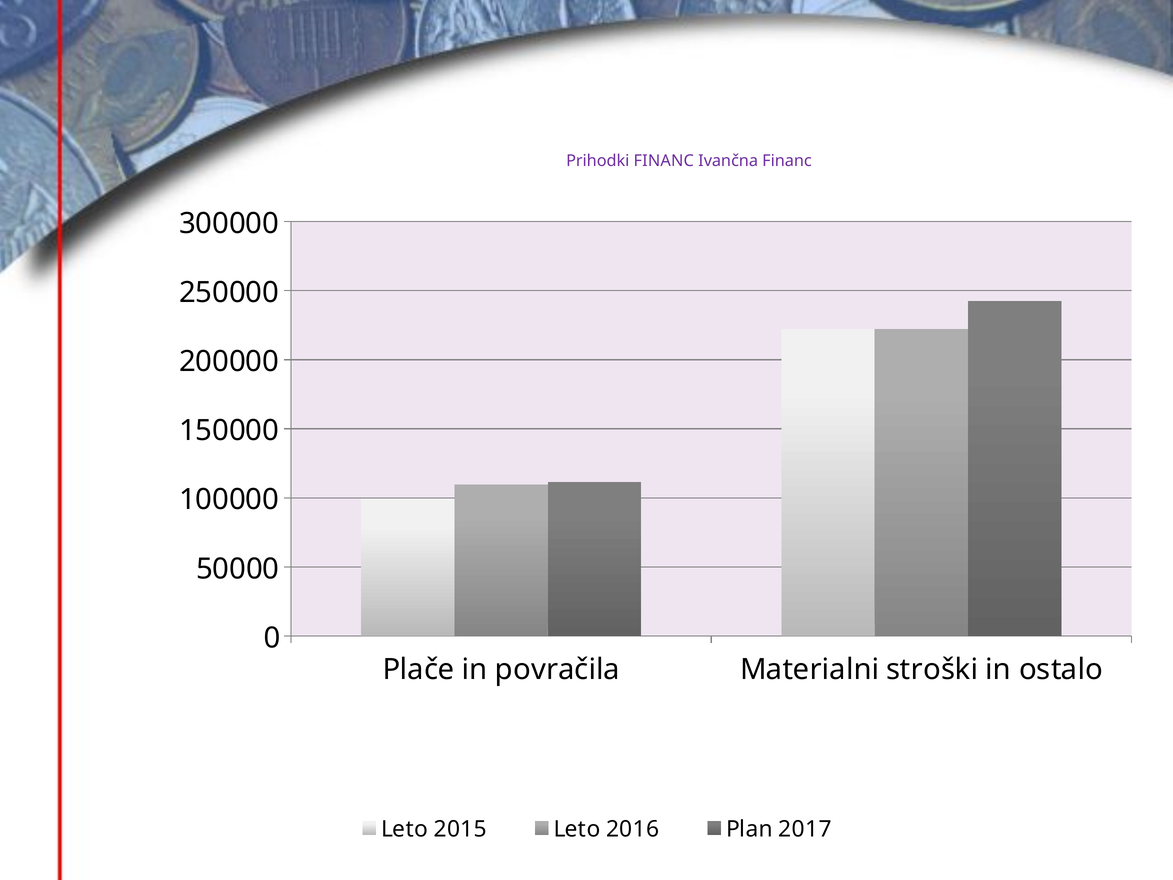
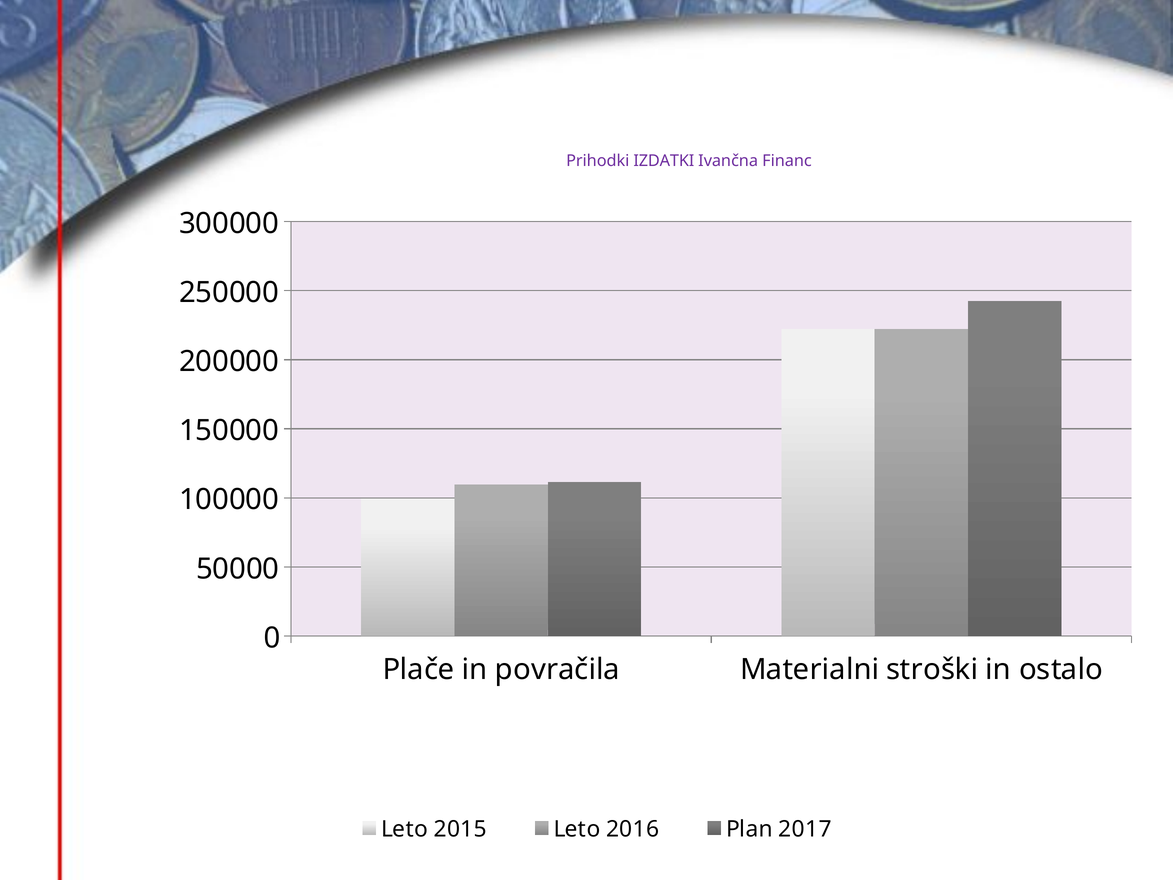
Prihodki FINANC: FINANC -> IZDATKI (664, 161)
